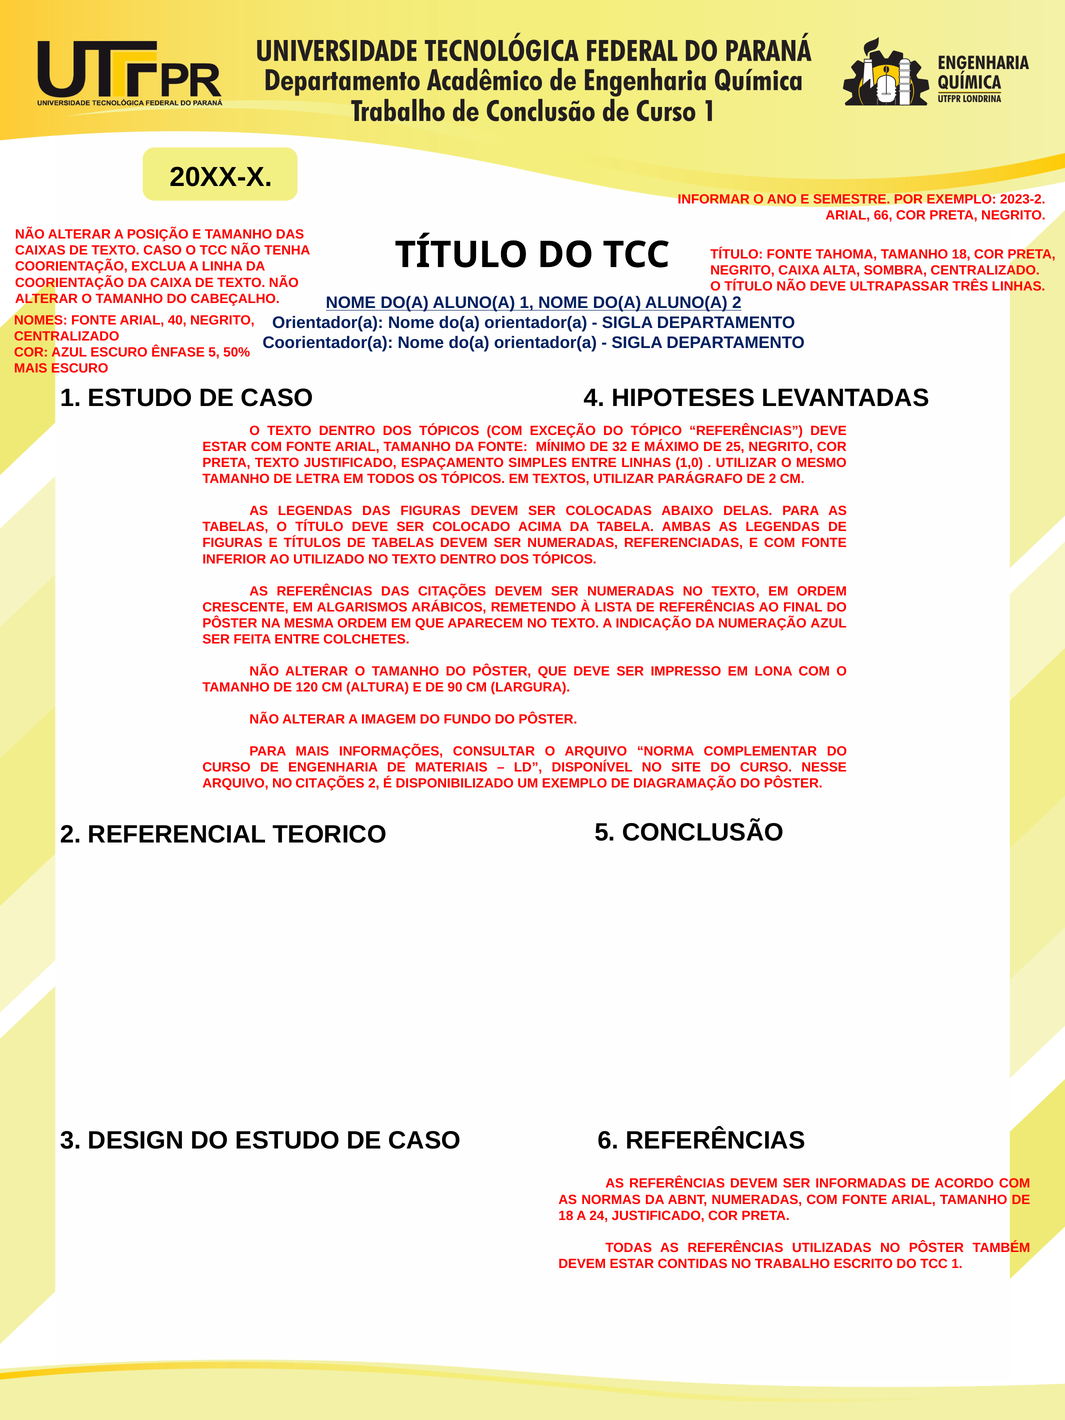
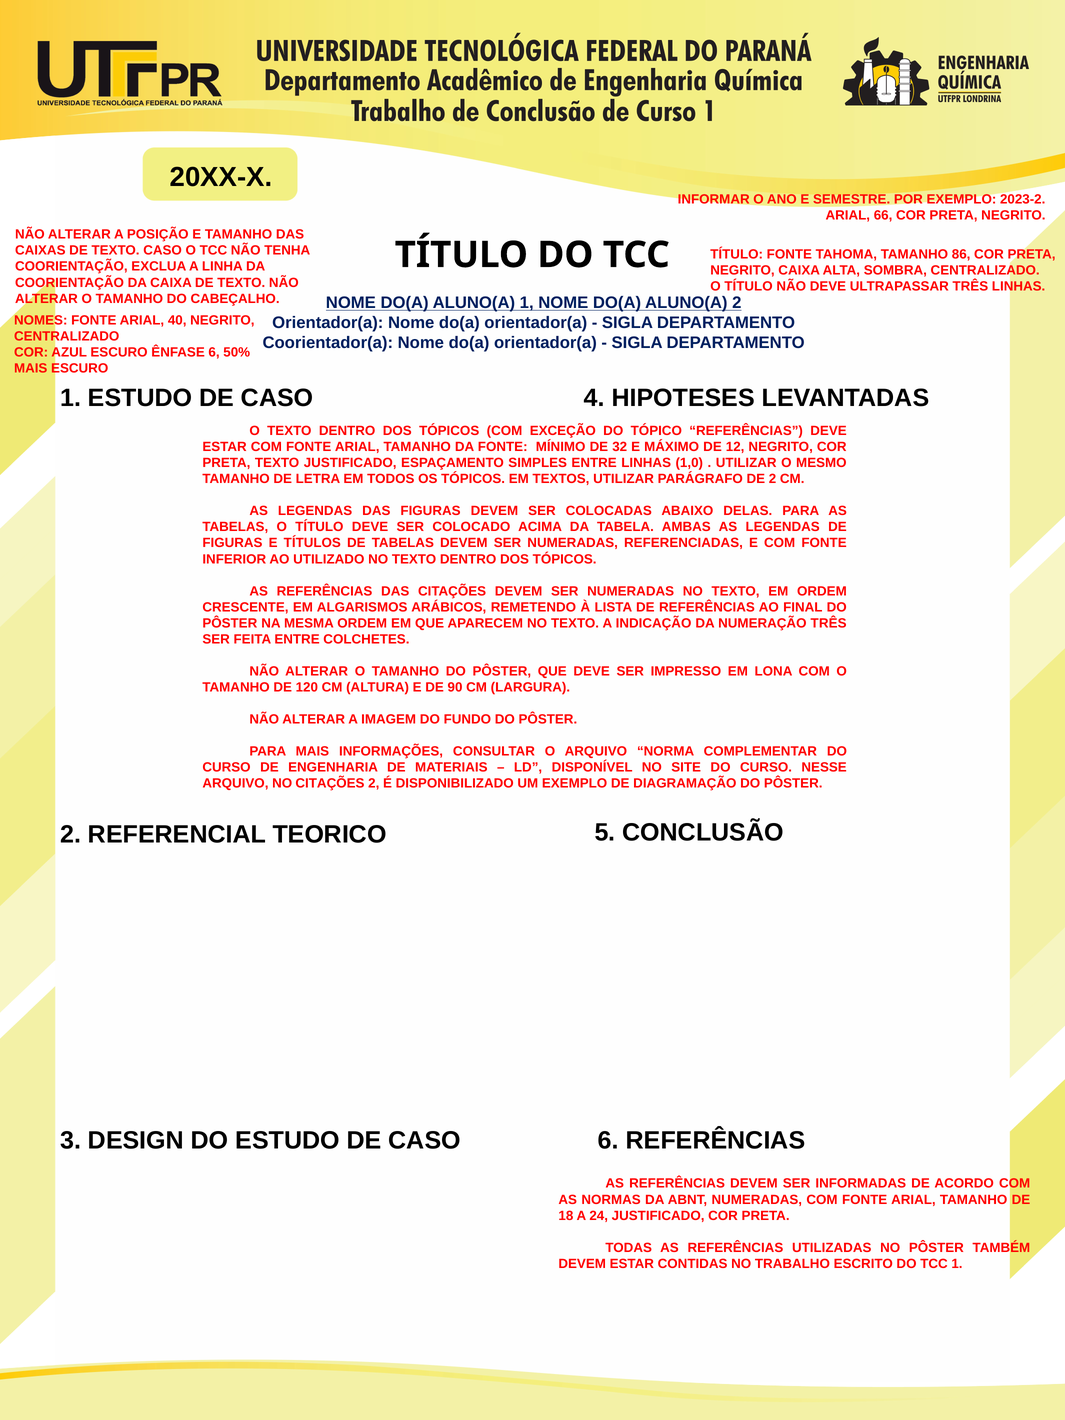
TAMANHO 18: 18 -> 86 (961, 254)
ÊNFASE 5: 5 -> 6 (214, 352)
25: 25 -> 12 (735, 447)
NUMERAÇÃO AZUL: AZUL -> TRÊS (829, 623)
